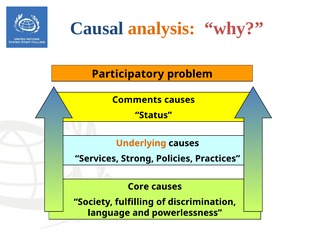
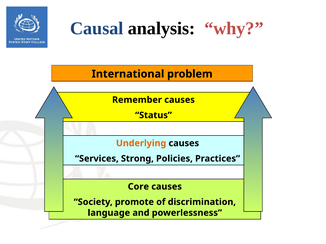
analysis colour: orange -> black (162, 28)
Participatory: Participatory -> International (128, 74)
Comments: Comments -> Remember (137, 100)
fulfilling: fulfilling -> promote (134, 202)
